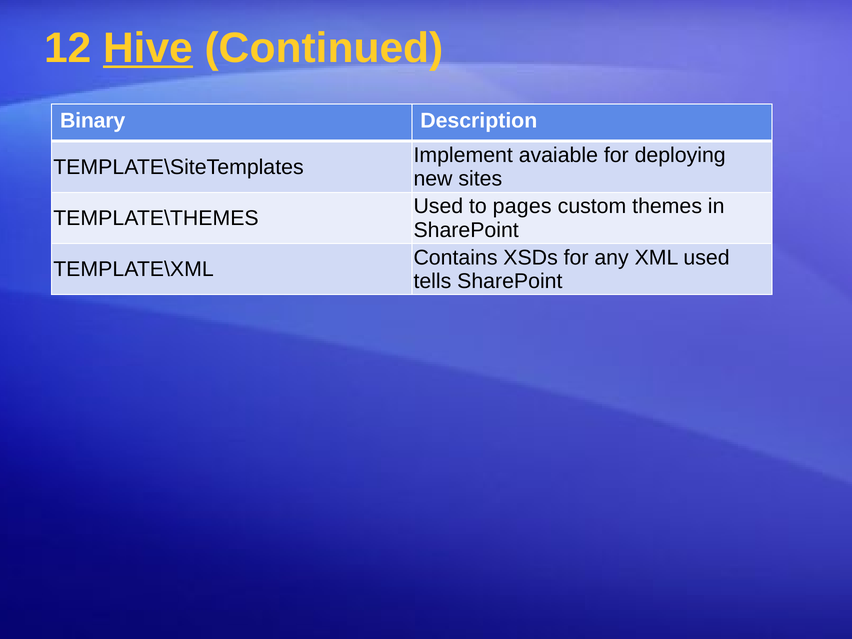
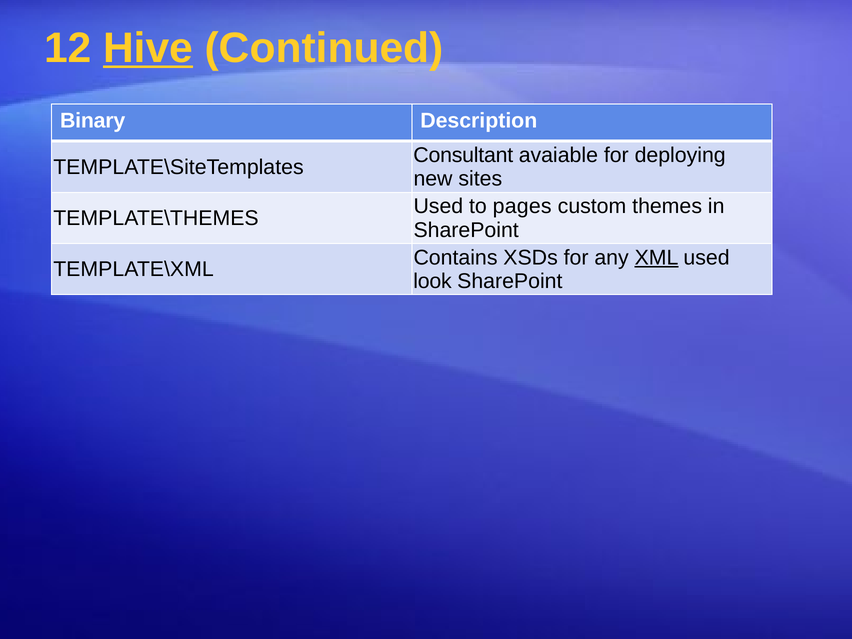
Implement: Implement -> Consultant (463, 155)
XML underline: none -> present (657, 258)
tells: tells -> look (433, 281)
